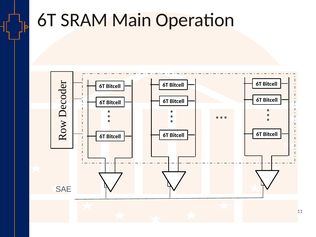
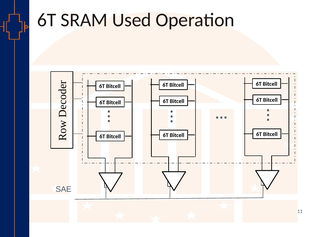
Main: Main -> Used (132, 20)
